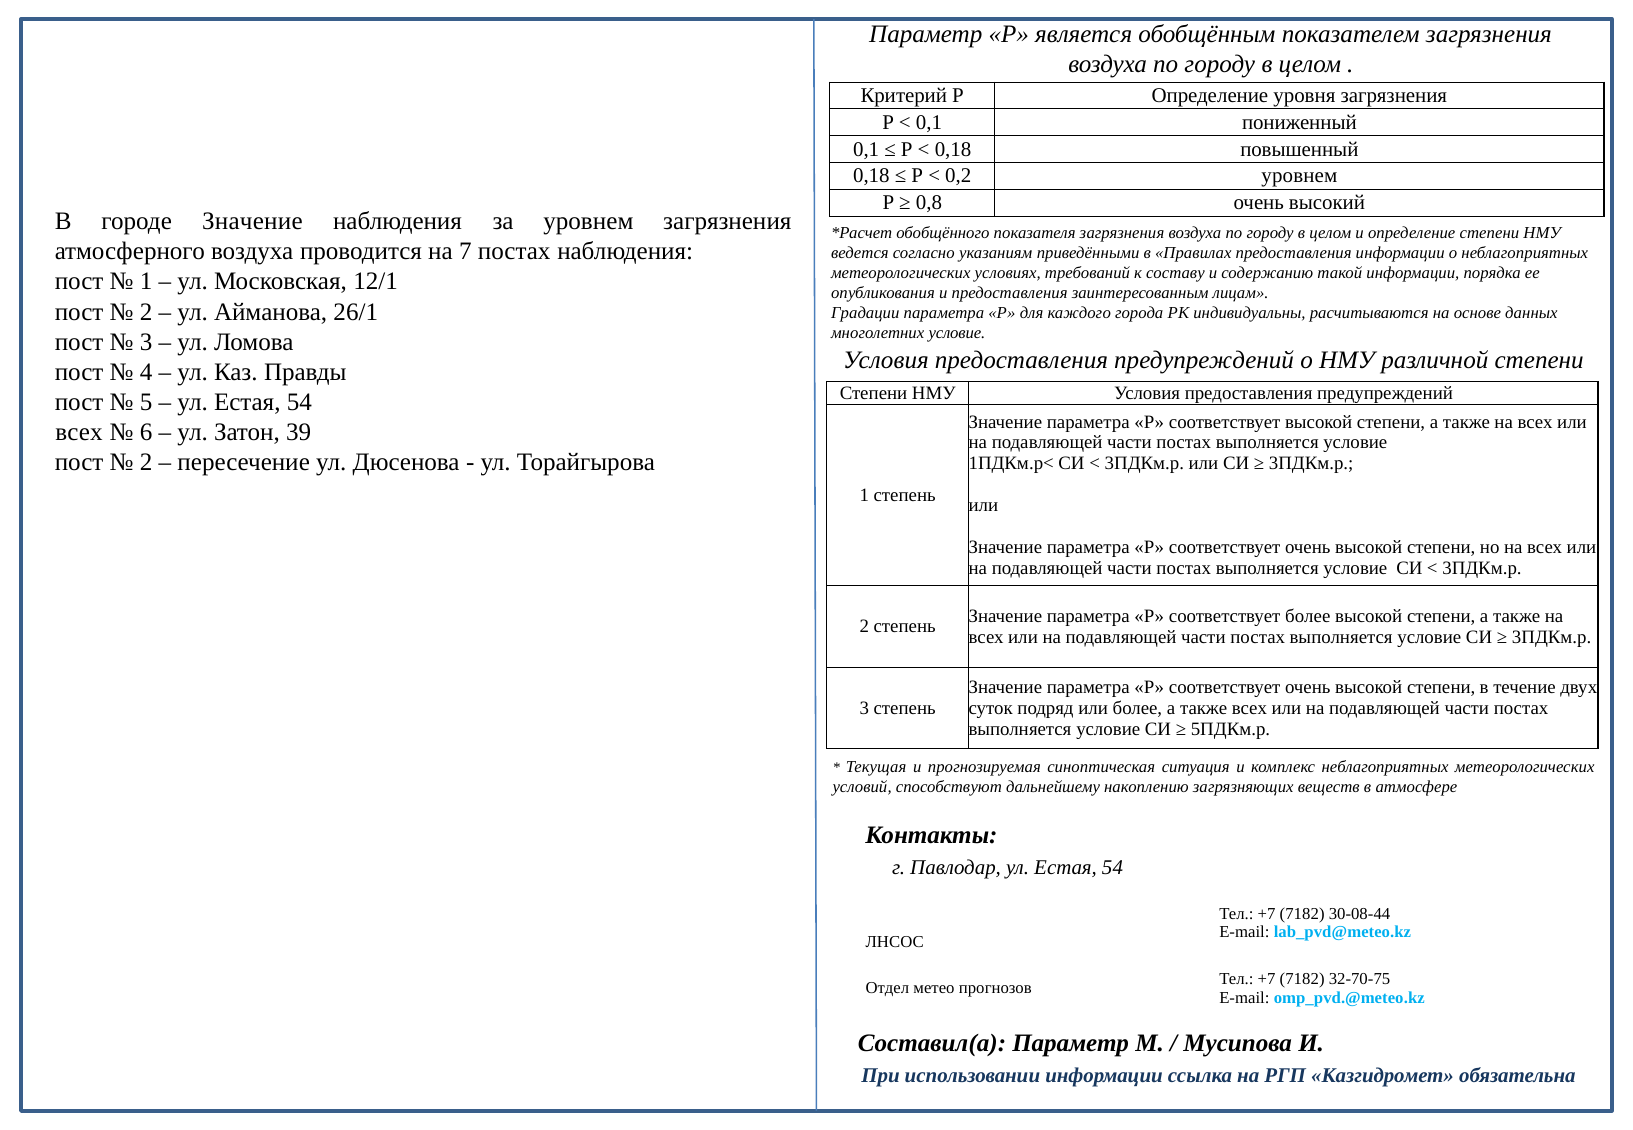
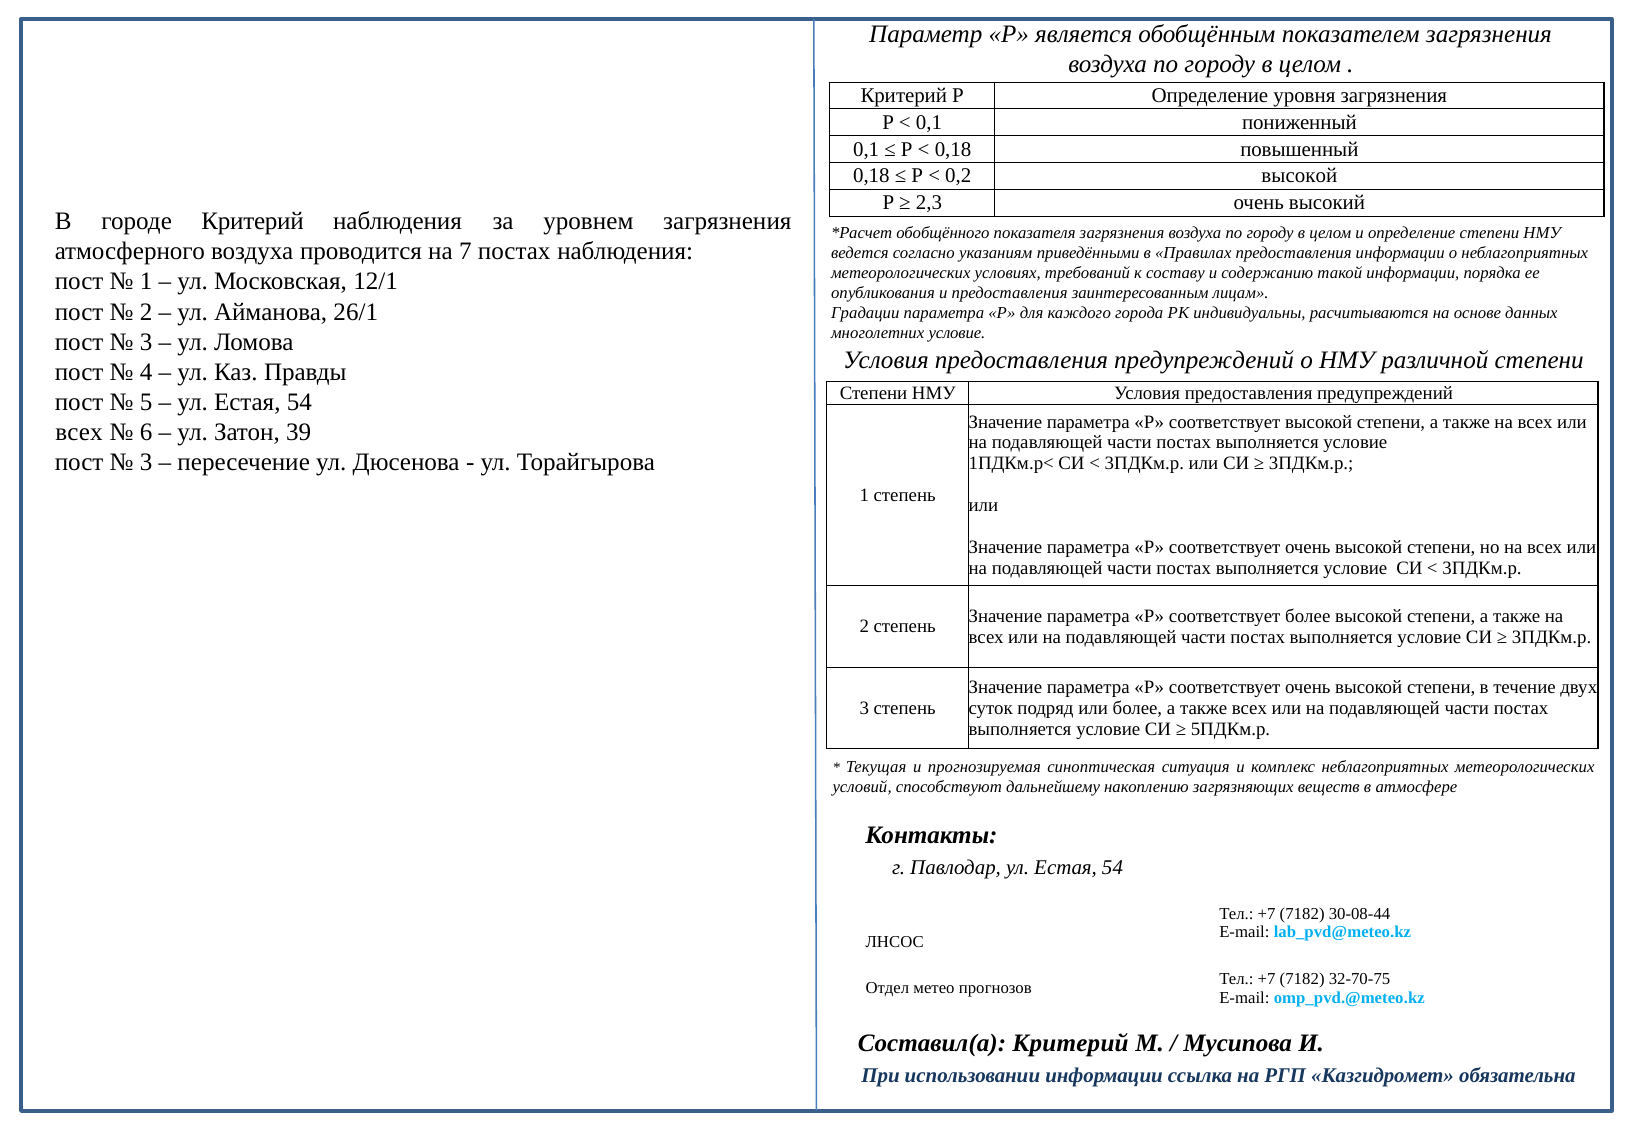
0,2 уровнем: уровнем -> высокой (1299, 176)
0,8: 0,8 -> 2,3 (929, 203)
городе Значение: Значение -> Критерий (253, 221)
2: 2 -> 3 (146, 463)
Составил(а Параметр: Параметр -> Критерий (1071, 1044)
